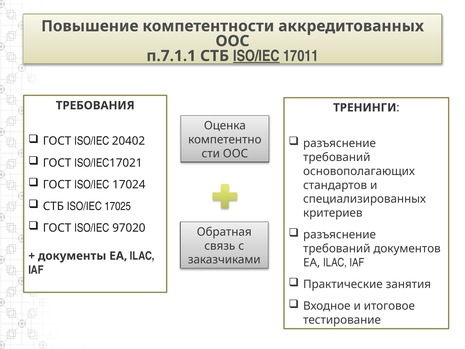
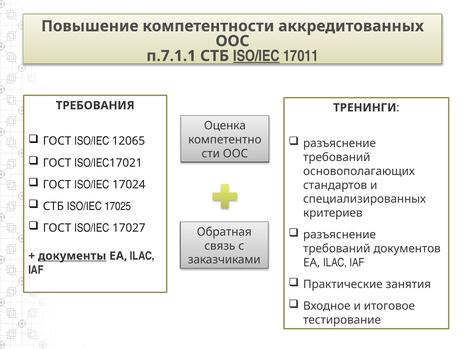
20402: 20402 -> 12065 (128, 141)
97020: 97020 -> 17027 (129, 228)
документы underline: none -> present (72, 256)
